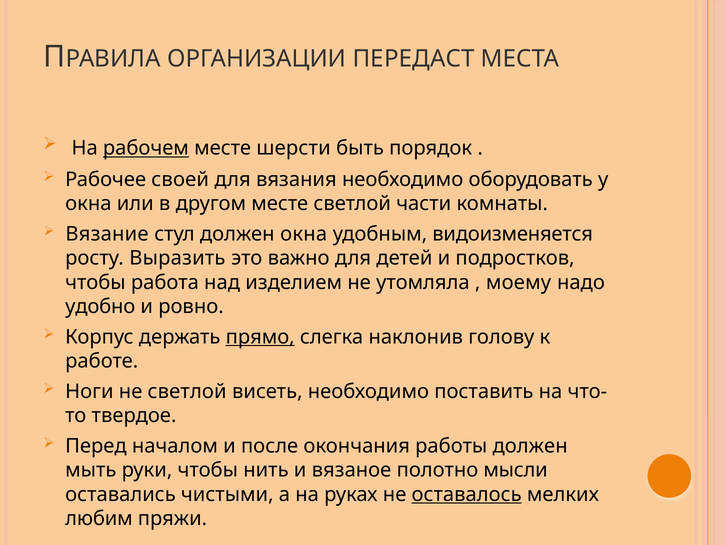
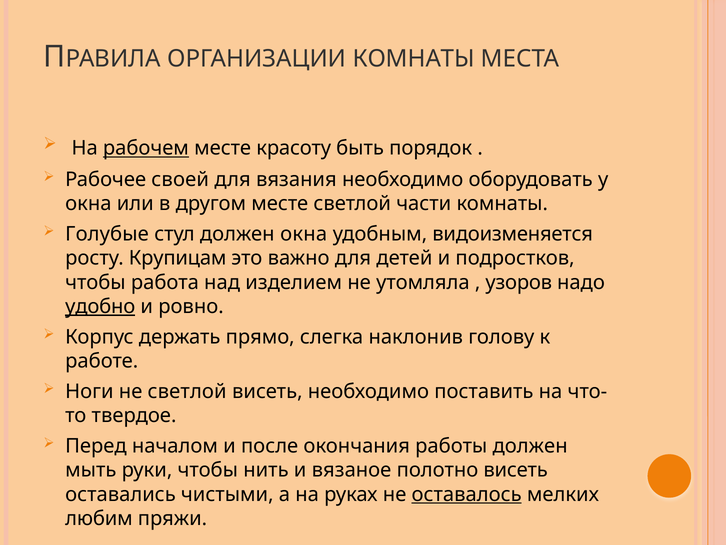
ОРГАНИЗАЦИИ ПЕРЕДАСТ: ПЕРЕДАСТ -> КОМНАТЫ (414, 59)
шерсти: шерсти -> красоту (294, 148)
Вязание: Вязание -> Голубые (107, 234)
Выразить: Выразить -> Крупицам (178, 258)
моему: моему -> узоров (519, 282)
удобно underline: none -> present (100, 306)
прямо underline: present -> none (260, 337)
полотно мысли: мысли -> висеть (516, 470)
